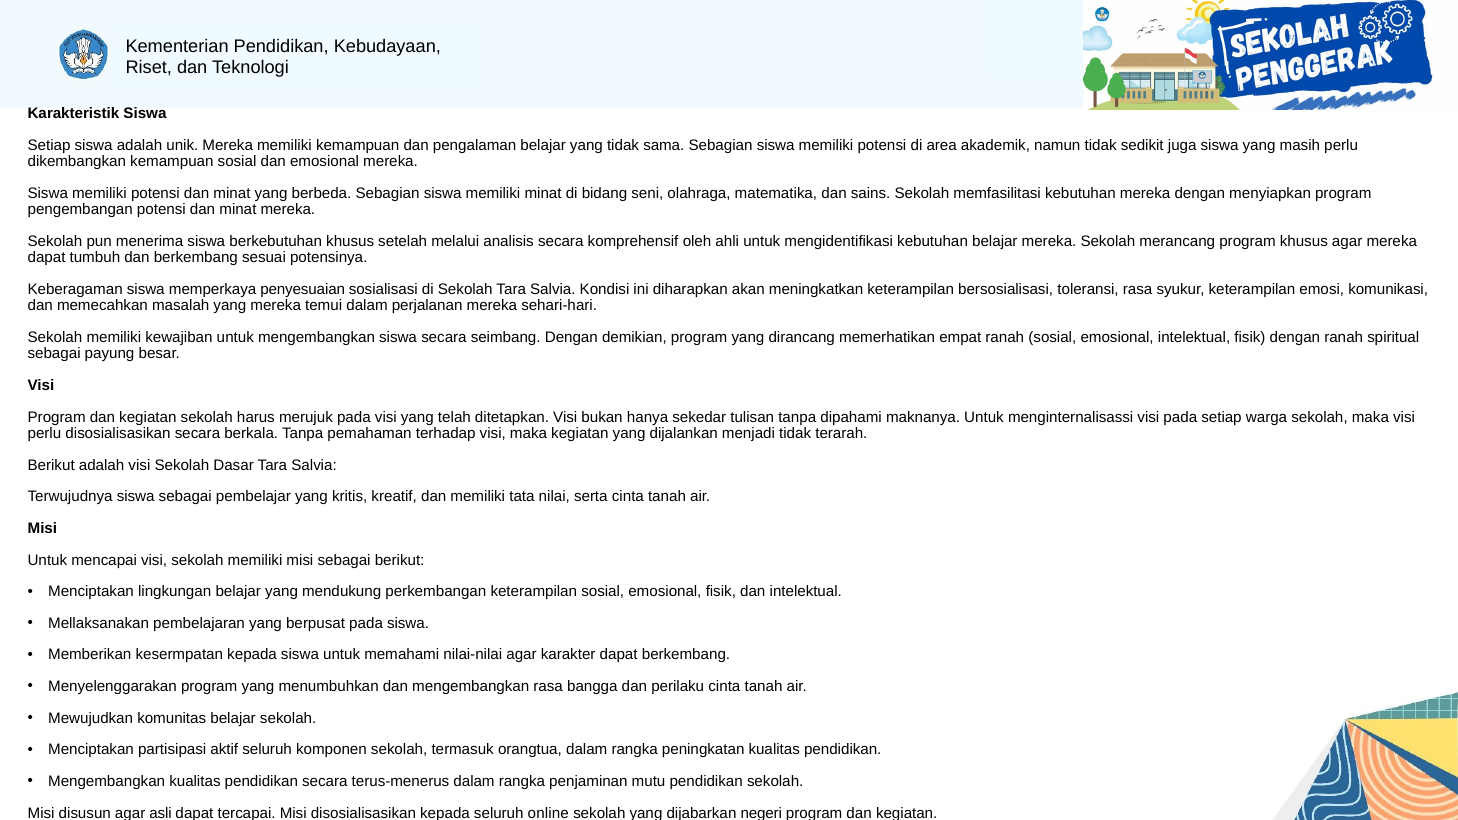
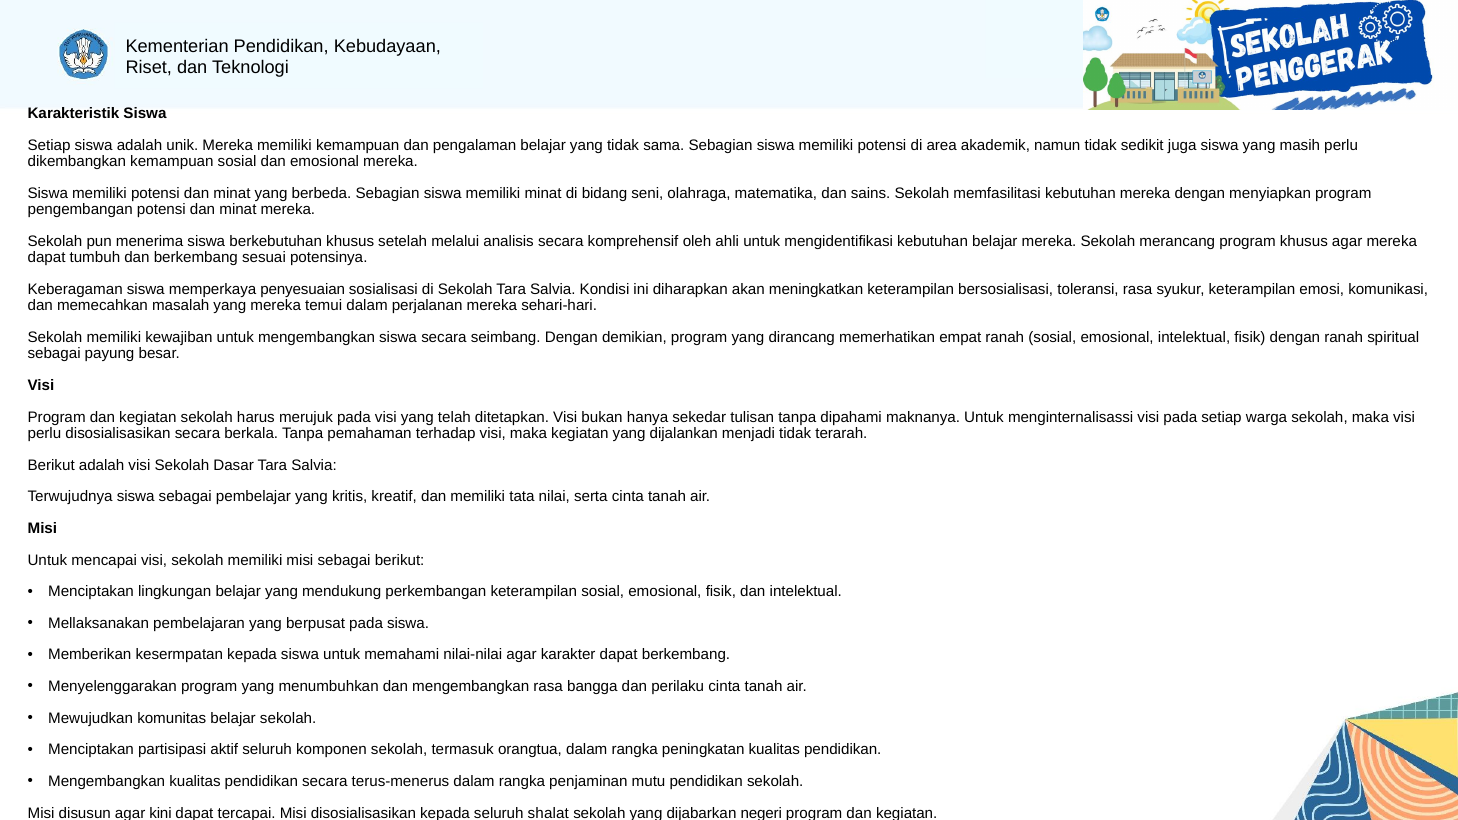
asli: asli -> kini (160, 813)
online: online -> shalat (548, 813)
